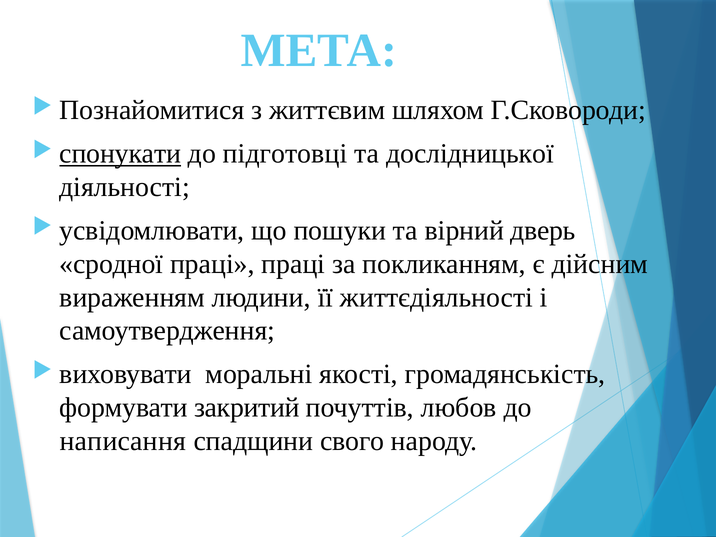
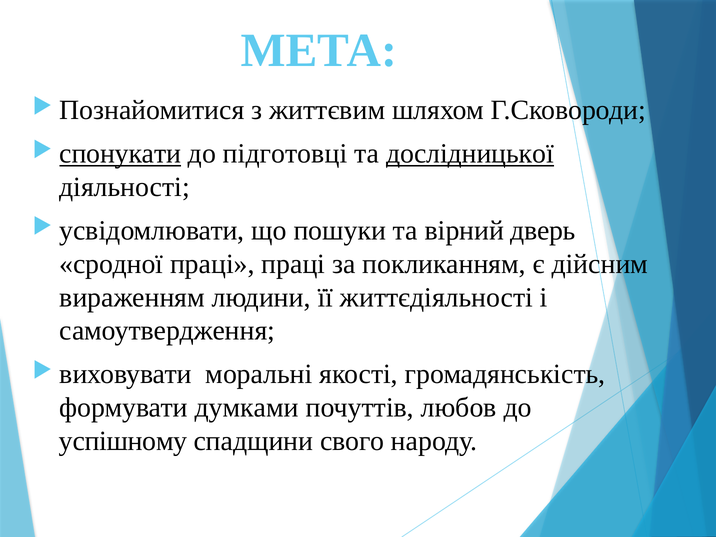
дослідницької underline: none -> present (470, 154)
закритий: закритий -> думками (247, 408)
написання: написання -> успішному (123, 441)
